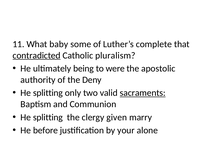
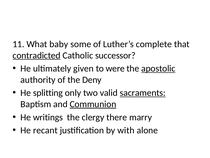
pluralism: pluralism -> successor (115, 55)
being: being -> given (83, 68)
apostolic underline: none -> present (158, 68)
Communion underline: none -> present (93, 104)
splitting: splitting -> writings (48, 117)
given: given -> there (117, 117)
before: before -> recant (45, 130)
your: your -> with (126, 130)
